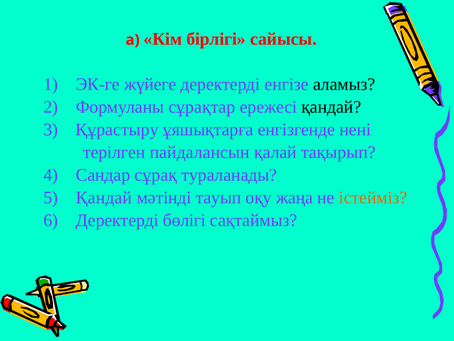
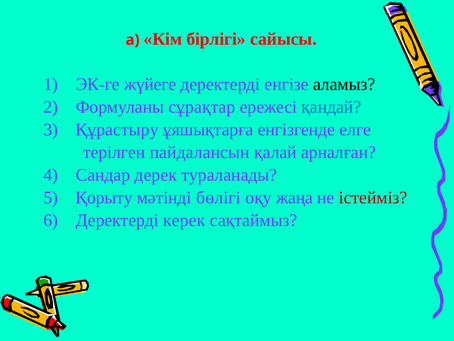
қандай colour: black -> blue (331, 107)
нені: нені -> елге (355, 129)
тақырып: тақырып -> арналған (339, 152)
сұрақ: сұрақ -> дерек (156, 175)
5 Қандай: Қандай -> Қорыту (104, 197)
тауып: тауып -> бөлігі (218, 197)
істейміз colour: orange -> red (373, 197)
бөлігі: бөлігі -> керек (184, 220)
